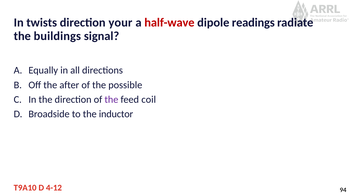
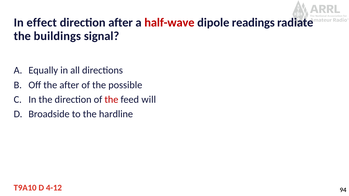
twists: twists -> effect (42, 23)
direction your: your -> after (121, 23)
the colour: purple -> red (111, 100)
coil: coil -> will (149, 100)
inductor: inductor -> hardline (116, 114)
